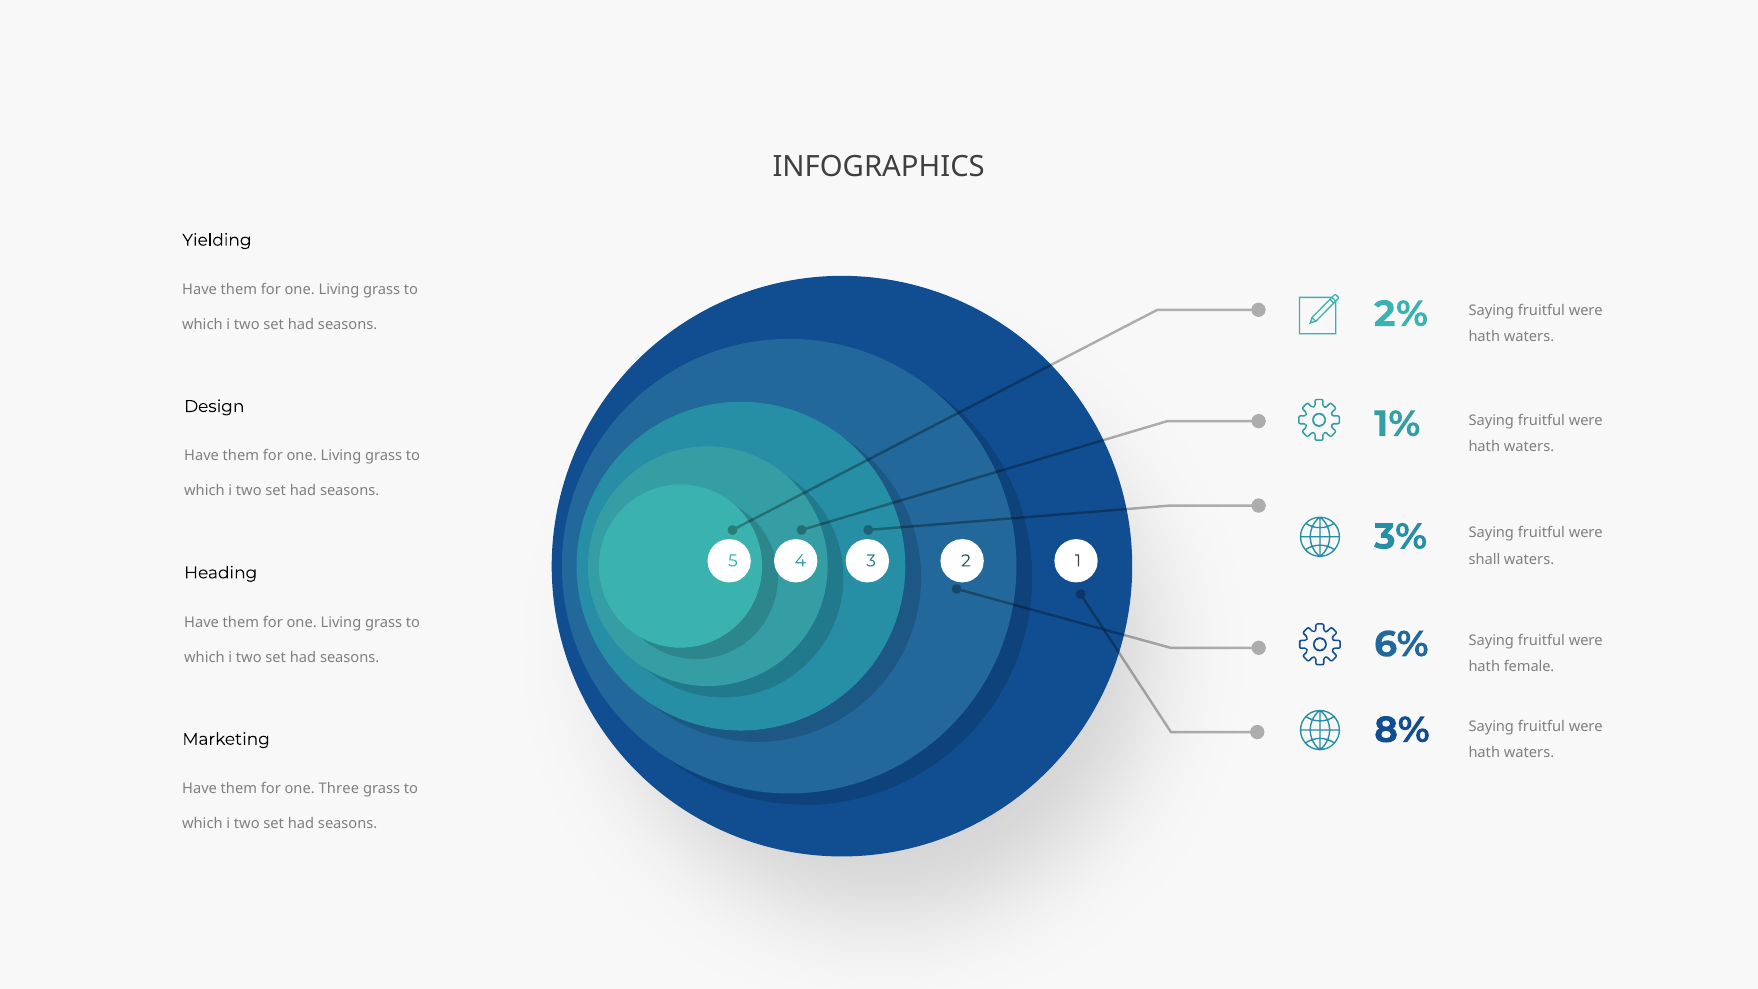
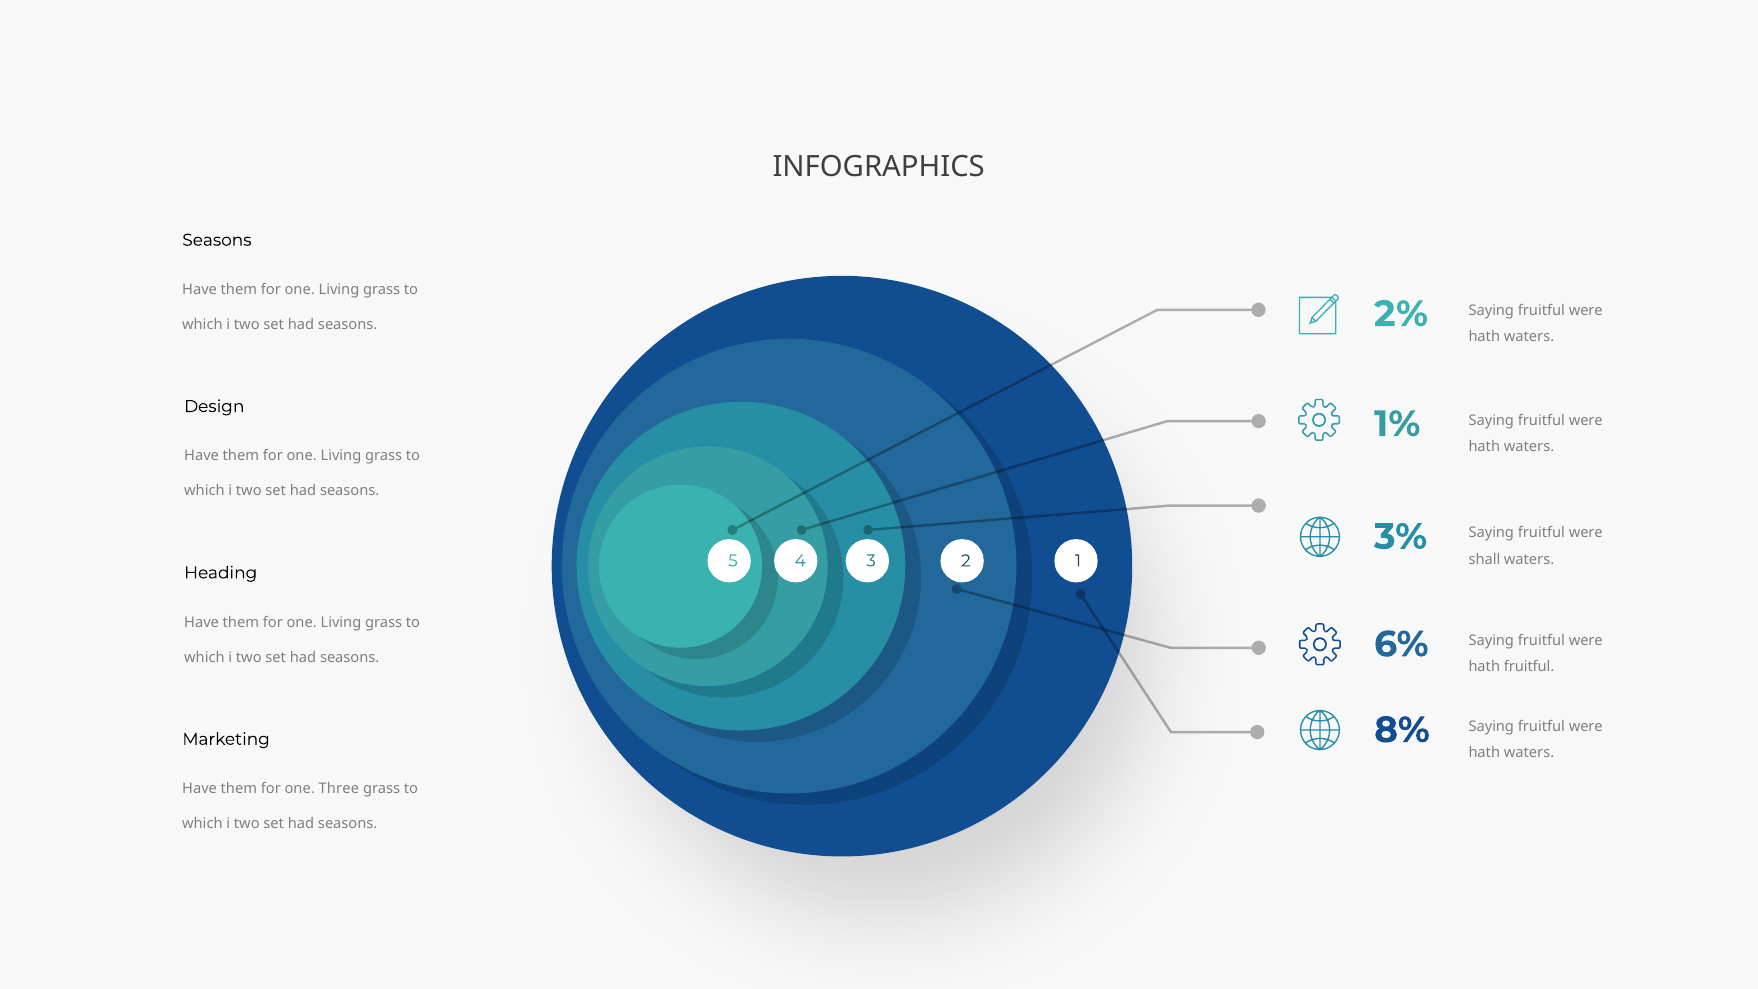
Yielding: Yielding -> Seasons (217, 240)
hath female: female -> fruitful (1529, 667)
